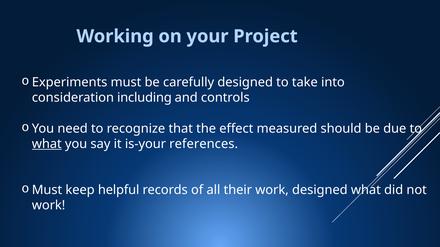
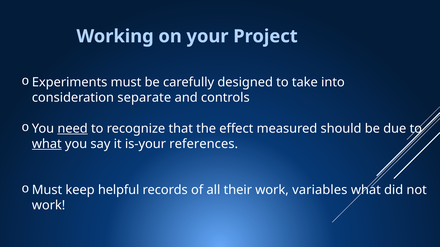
including: including -> separate (144, 98)
need underline: none -> present (73, 129)
work designed: designed -> variables (320, 190)
